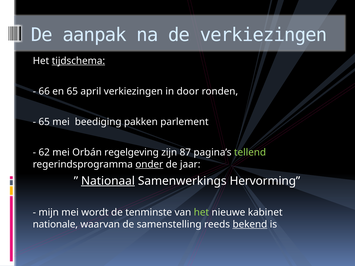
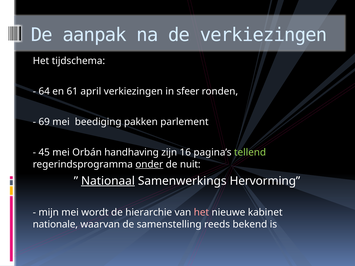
tijdschema underline: present -> none (78, 61)
66: 66 -> 64 (44, 91)
en 65: 65 -> 61 (72, 91)
door: door -> sfeer (188, 91)
65: 65 -> 69 (44, 122)
62: 62 -> 45 (44, 153)
regelgeving: regelgeving -> handhaving (132, 153)
87: 87 -> 16 (185, 153)
jaar: jaar -> nuit (190, 164)
tenminste: tenminste -> hierarchie (149, 213)
het colour: light green -> pink (201, 213)
bekend underline: present -> none (250, 225)
